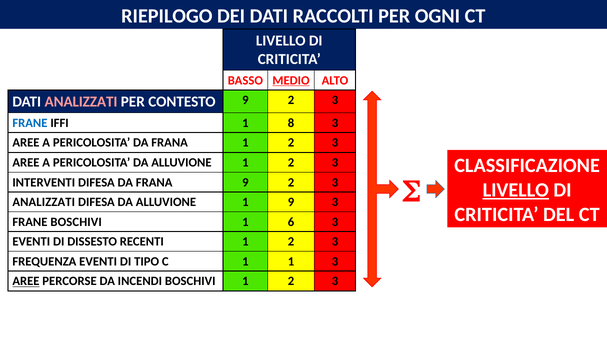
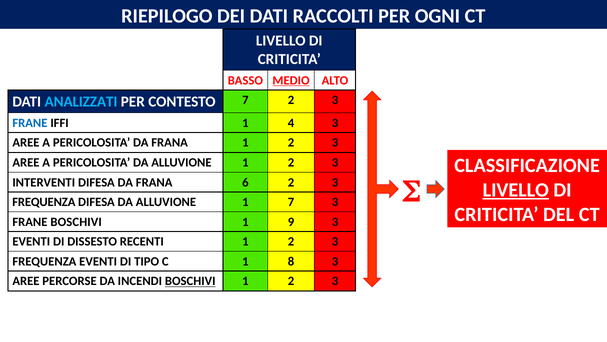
ANALIZZATI colour: pink -> light blue (81, 102)
CONTESTO 9: 9 -> 7 (245, 100)
8: 8 -> 4 (291, 123)
FRANA 9: 9 -> 6 (245, 182)
ANALIZZATI: ANALIZZATI -> FREQUENZA (44, 202)
1 9: 9 -> 7 (291, 202)
6: 6 -> 9 (291, 222)
1 1: 1 -> 8 (291, 261)
AREE underline: present -> none (26, 281)
BOSCHIVI underline: none -> present (190, 281)
